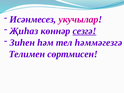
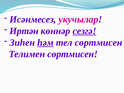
Җиһаз: Җиһаз -> Иртән (24, 31)
һәм underline: none -> present (45, 43)
тел һәммәгезгә: һәммәгезгә -> сөртмисен (99, 43)
